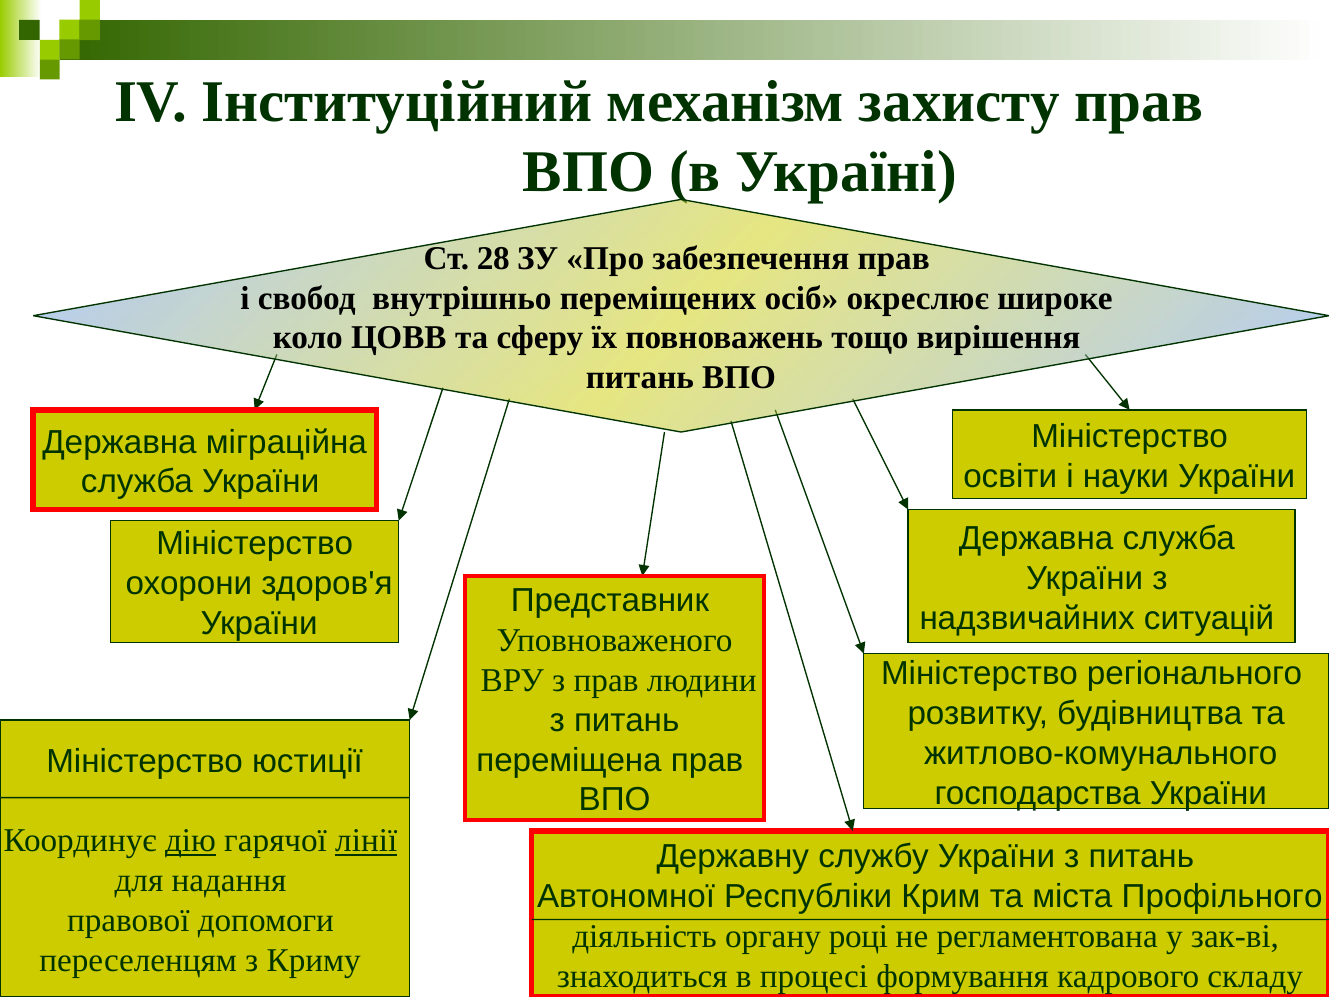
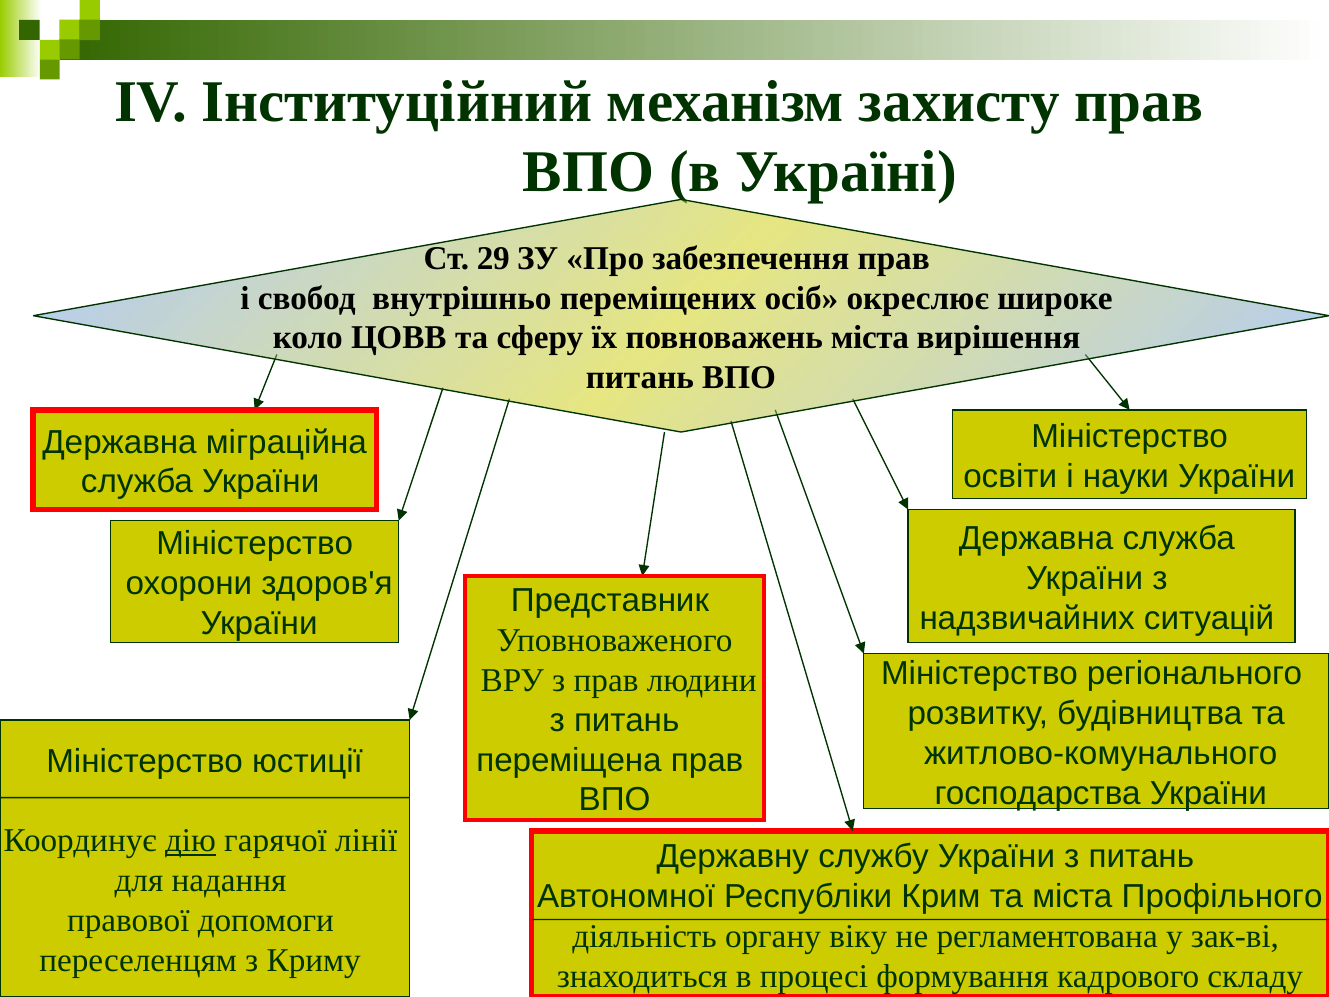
28: 28 -> 29 (493, 258)
повноважень тощо: тощо -> міста (870, 338)
лінії underline: present -> none (366, 841)
році: році -> віку (858, 936)
